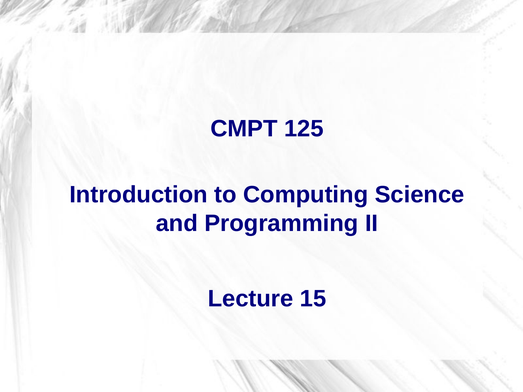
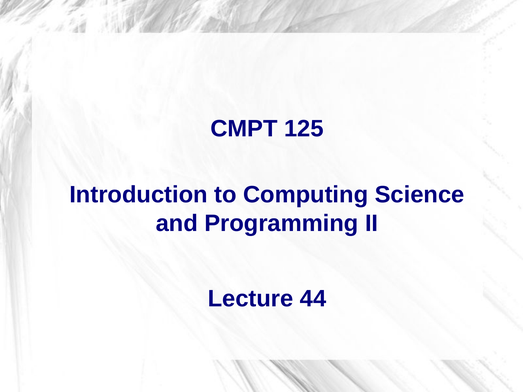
15: 15 -> 44 (313, 299)
